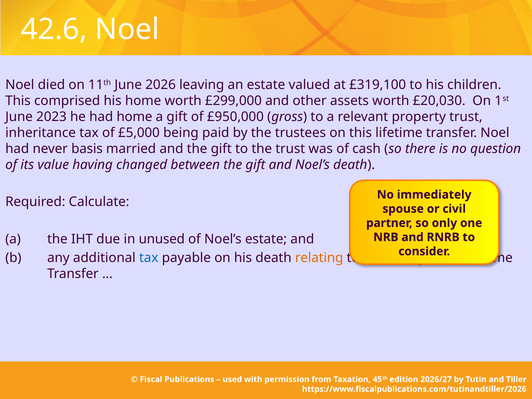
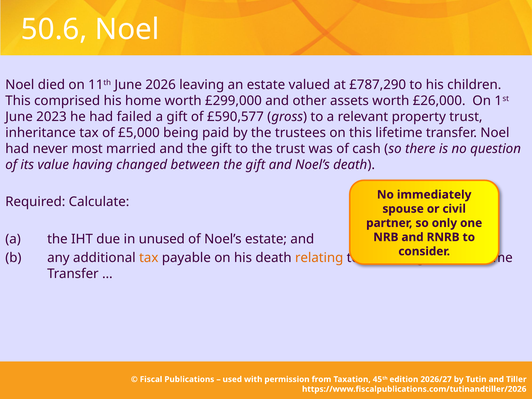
42.6: 42.6 -> 50.6 (54, 29)
£319,100: £319,100 -> £787,290 (378, 85)
£20,030: £20,030 -> £26,000 (439, 101)
had home: home -> failed (134, 117)
£950,000: £950,000 -> £590,577 (235, 117)
basis: basis -> most (87, 149)
tax colour: blue -> orange (149, 258)
